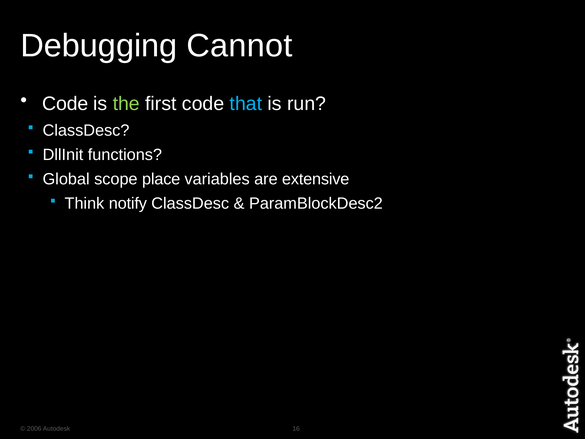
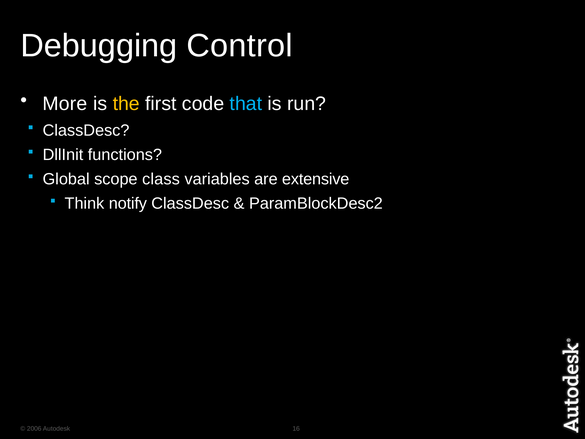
Cannot: Cannot -> Control (240, 46)
Code: Code -> More (65, 104)
the colour: light green -> yellow (126, 104)
place: place -> class (161, 179)
